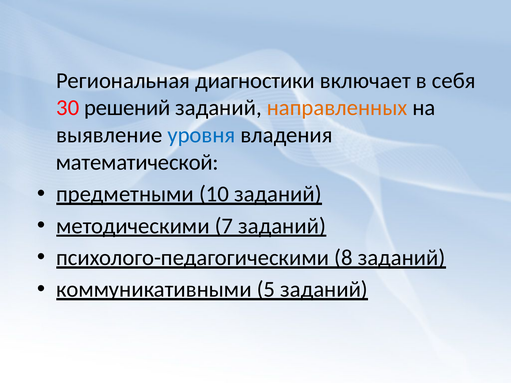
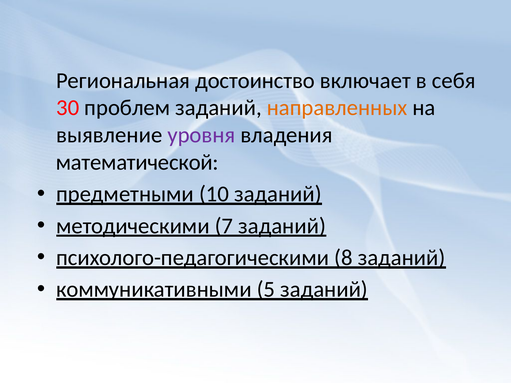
диагностики: диагностики -> достоинство (255, 81)
решений: решений -> проблем (127, 108)
уровня colour: blue -> purple (201, 135)
